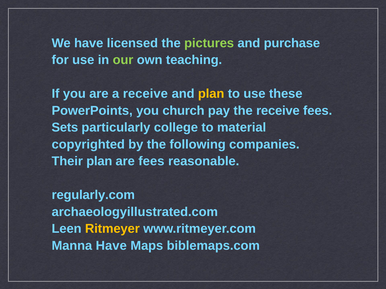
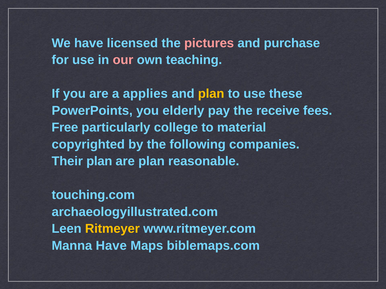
pictures colour: light green -> pink (209, 43)
our colour: light green -> pink (123, 60)
a receive: receive -> applies (145, 94)
church: church -> elderly (183, 111)
Sets: Sets -> Free (65, 128)
are fees: fees -> plan (151, 161)
regularly.com: regularly.com -> touching.com (93, 195)
